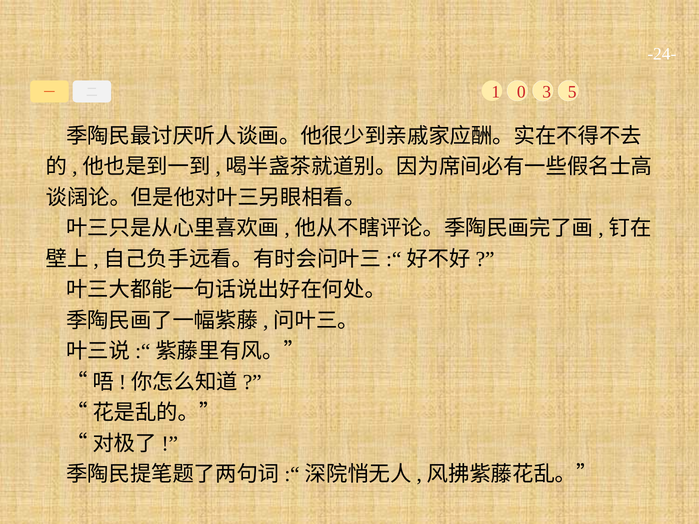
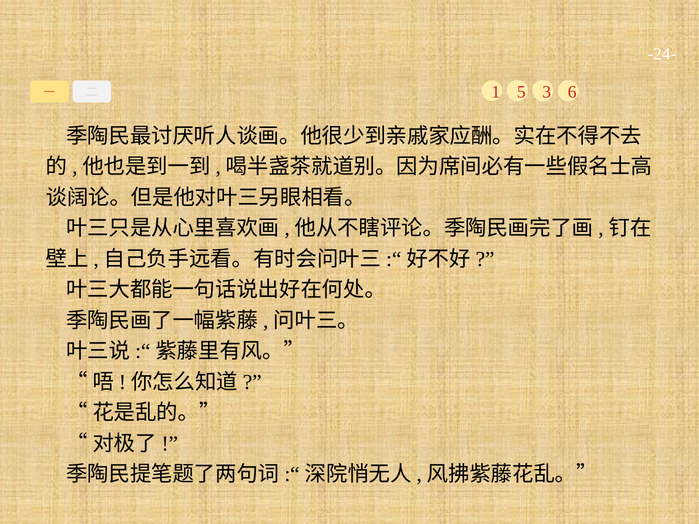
0: 0 -> 5 (521, 92)
5: 5 -> 6 (572, 92)
